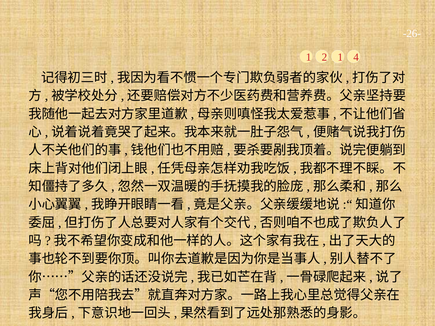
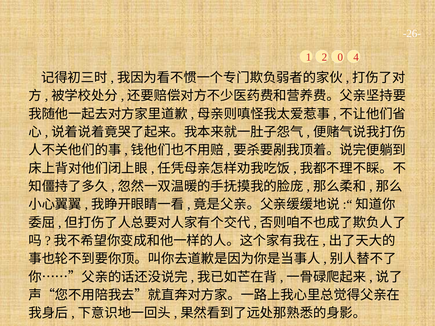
2 1: 1 -> 0 (340, 57)
